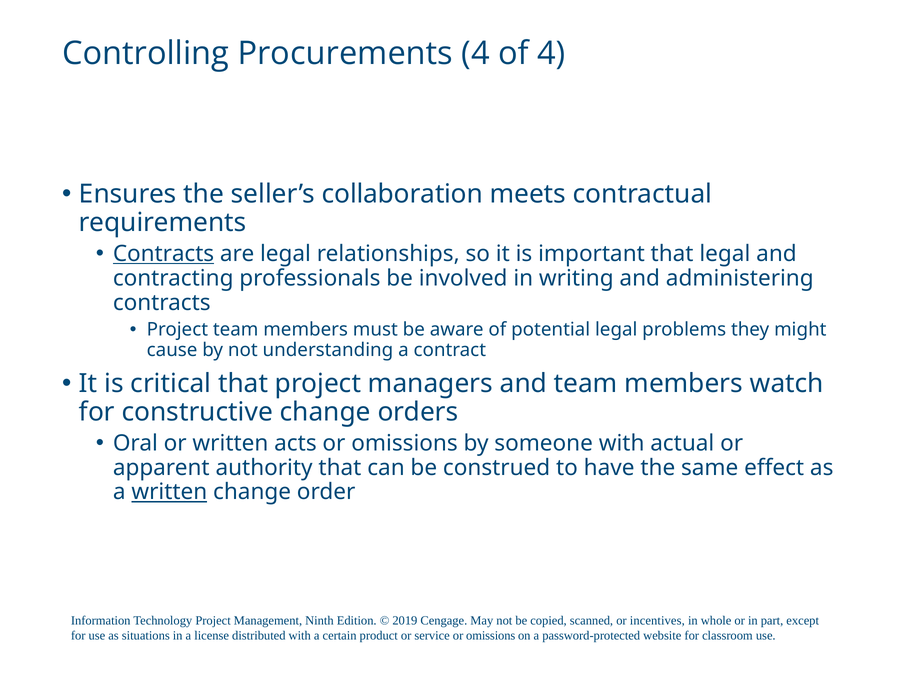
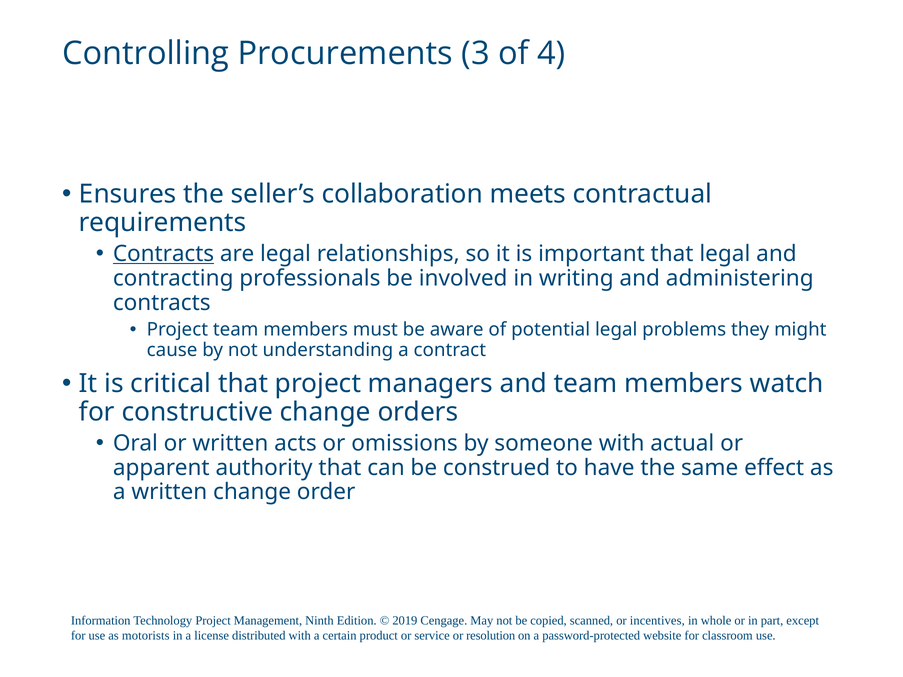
Procurements 4: 4 -> 3 (476, 53)
written underline: present -> none (169, 492)
situations: situations -> motorists (146, 636)
service or omissions: omissions -> resolution (491, 636)
